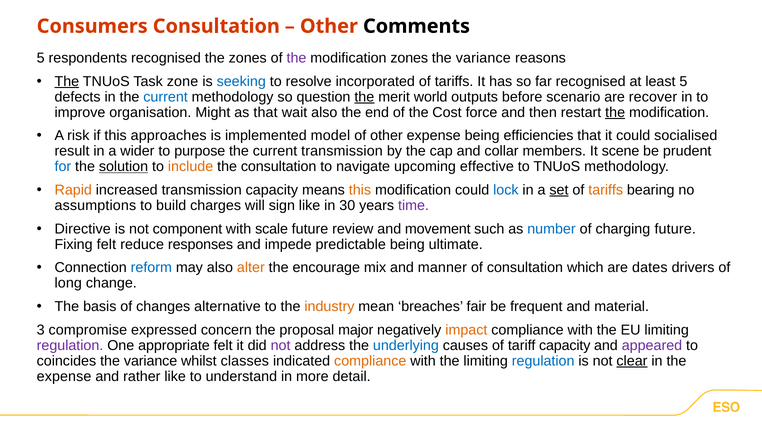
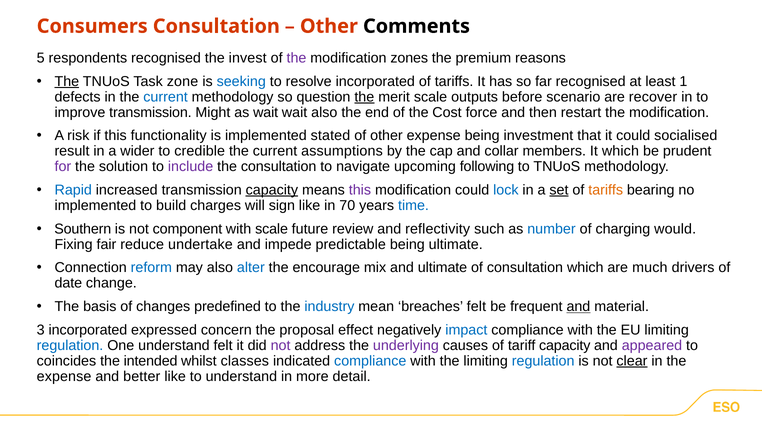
the zones: zones -> invest (248, 58)
variance: variance -> premium (483, 58)
least 5: 5 -> 1 (683, 81)
merit world: world -> scale (431, 97)
improve organisation: organisation -> transmission (150, 112)
as that: that -> wait (266, 112)
the underline: present -> none (615, 112)
approaches: approaches -> functionality (169, 136)
model: model -> stated (330, 136)
efficiencies: efficiencies -> investment (538, 136)
purpose: purpose -> credible (200, 151)
current transmission: transmission -> assumptions (342, 151)
It scene: scene -> which (620, 151)
for colour: blue -> purple (63, 166)
solution underline: present -> none (124, 166)
include colour: orange -> purple (191, 166)
effective: effective -> following (487, 166)
Rapid colour: orange -> blue (73, 190)
capacity underline: none -> present (272, 190)
this colour: orange -> purple (360, 190)
assumptions: assumptions -> implemented (95, 205)
30: 30 -> 70 (347, 205)
time colour: purple -> blue (414, 205)
Directive: Directive -> Southern (83, 229)
movement: movement -> reflectivity (438, 229)
charging future: future -> would (675, 229)
Fixing felt: felt -> fair (106, 244)
responses: responses -> undertake (200, 244)
alter colour: orange -> blue (251, 267)
and manner: manner -> ultimate (443, 267)
dates: dates -> much (650, 267)
long: long -> date (68, 283)
alternative: alternative -> predefined (228, 306)
industry colour: orange -> blue (329, 306)
breaches fair: fair -> felt (476, 306)
and underline: none -> present (578, 306)
3 compromise: compromise -> incorporated (88, 330)
major: major -> effect (356, 330)
impact colour: orange -> blue (466, 330)
regulation colour: purple -> blue (70, 345)
One appropriate: appropriate -> understand (174, 345)
underlying colour: blue -> purple (406, 345)
variance: variance -> intended (151, 361)
compliance colour: orange -> blue (370, 361)
rather: rather -> better (142, 376)
